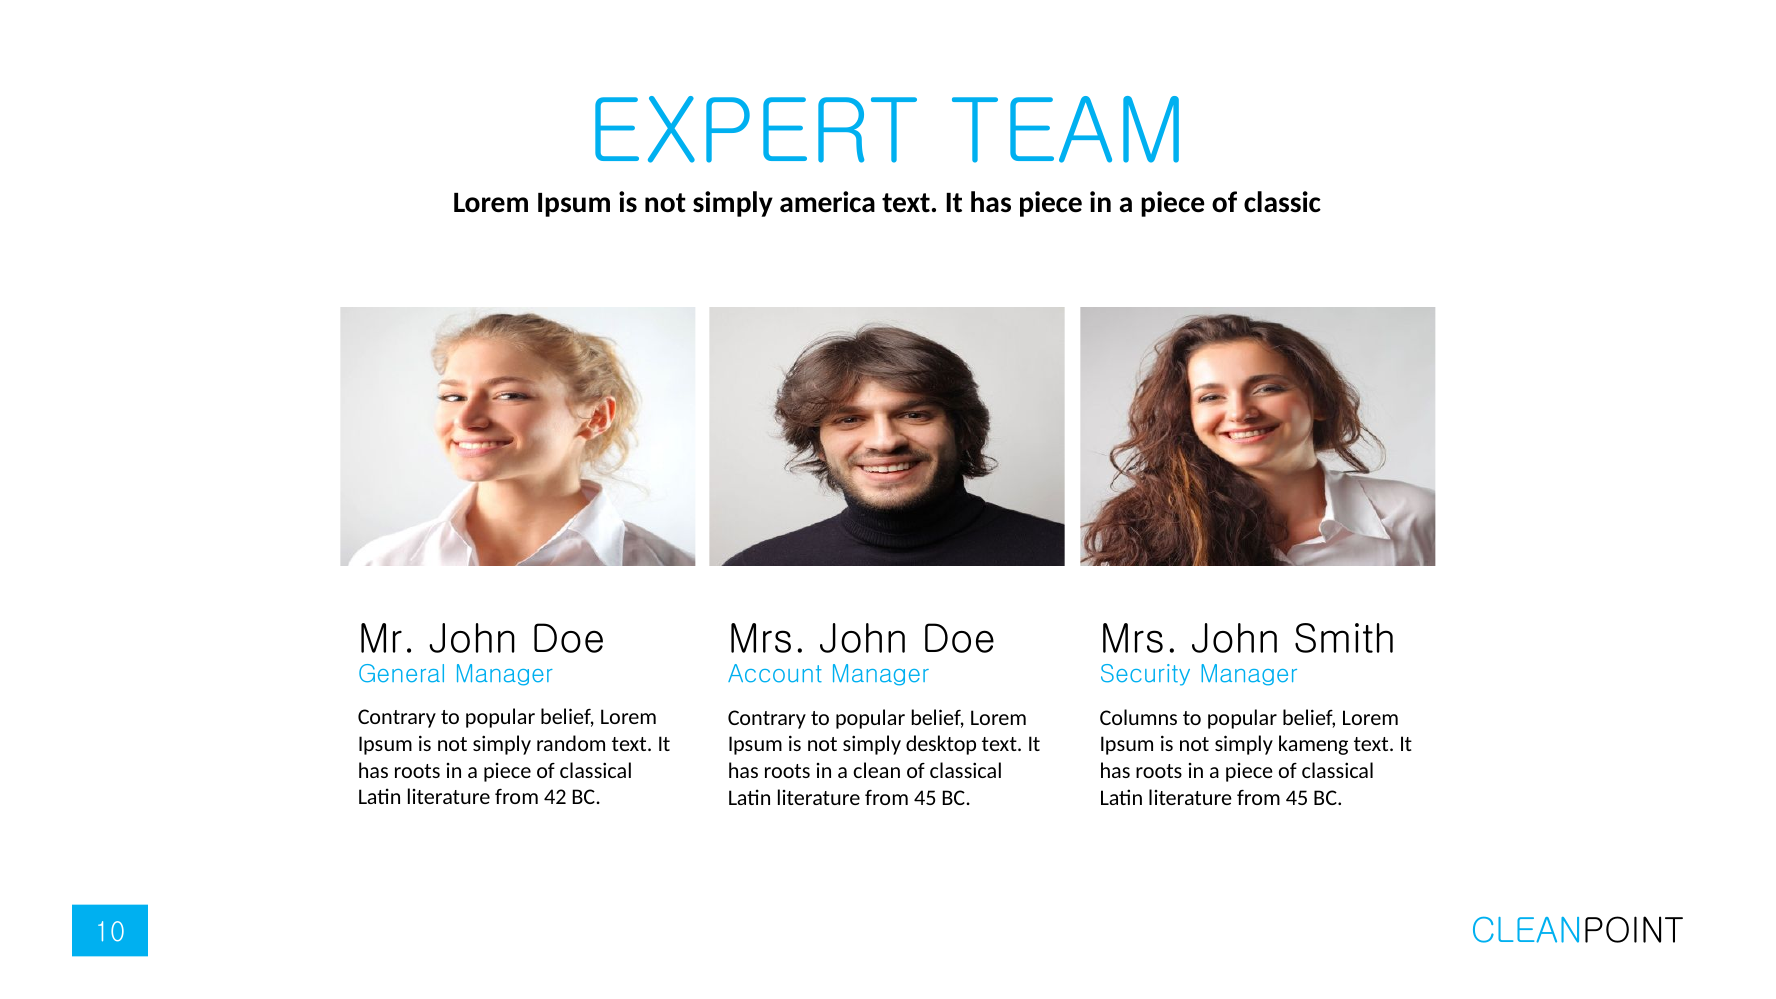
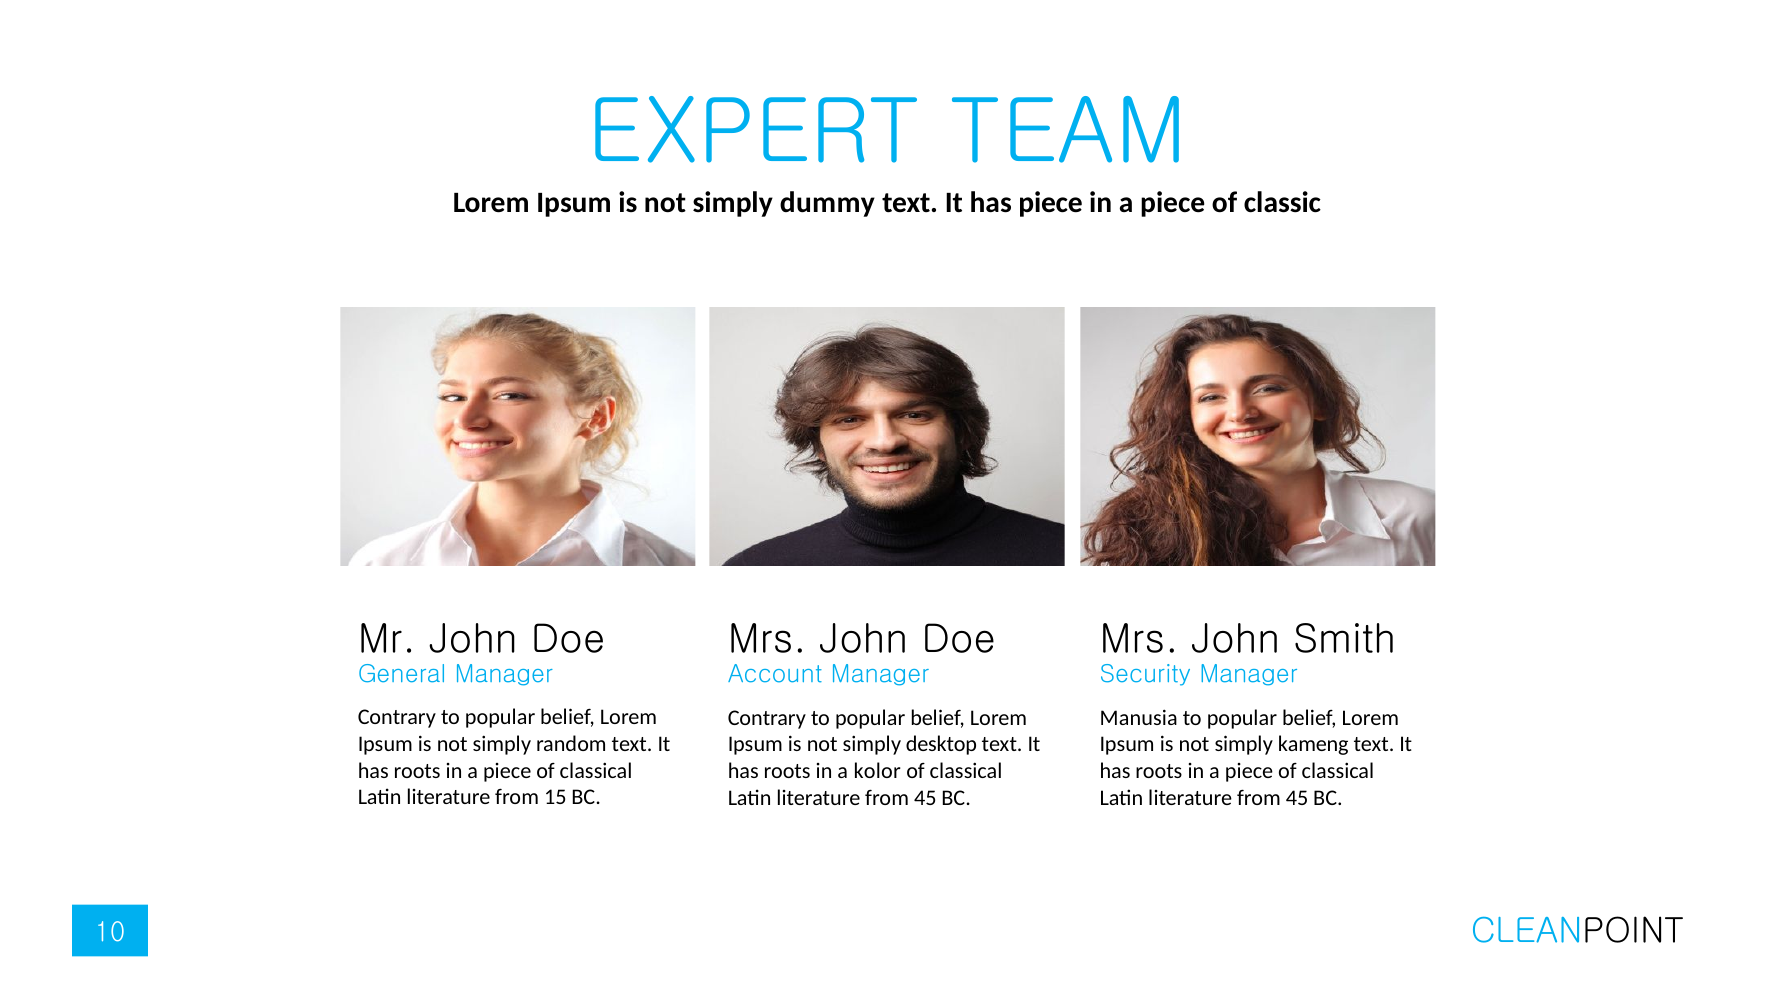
america: america -> dummy (827, 202)
Columns: Columns -> Manusia (1139, 718)
clean: clean -> kolor (877, 771)
42: 42 -> 15 (555, 797)
